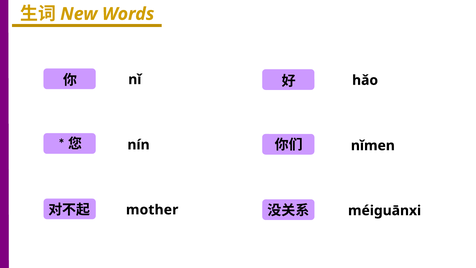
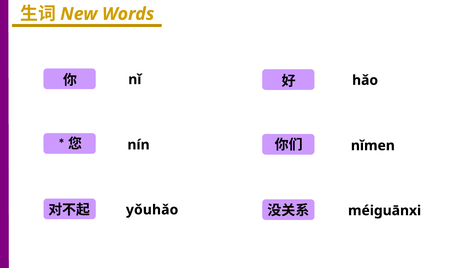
mother: mother -> yǒuhǎo (152, 210)
